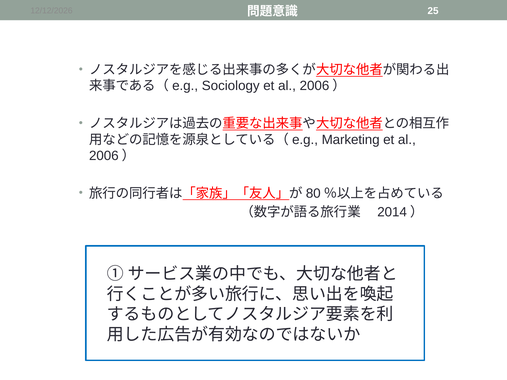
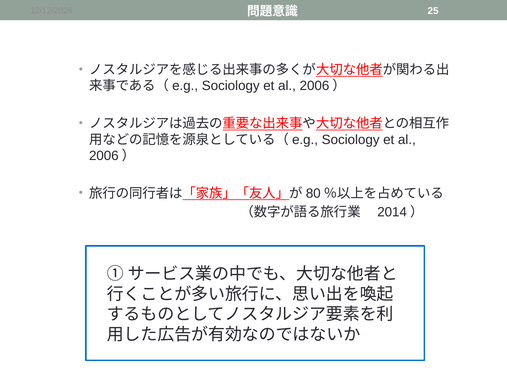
Marketing: Marketing -> Sociology (351, 140)
